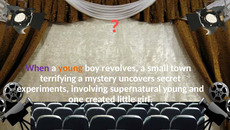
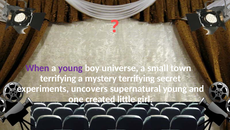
young colour: orange -> purple (70, 68)
revolves: revolves -> universe (120, 68)
mystery uncovers: uncovers -> terrifying (137, 78)
involving: involving -> uncovers (89, 88)
